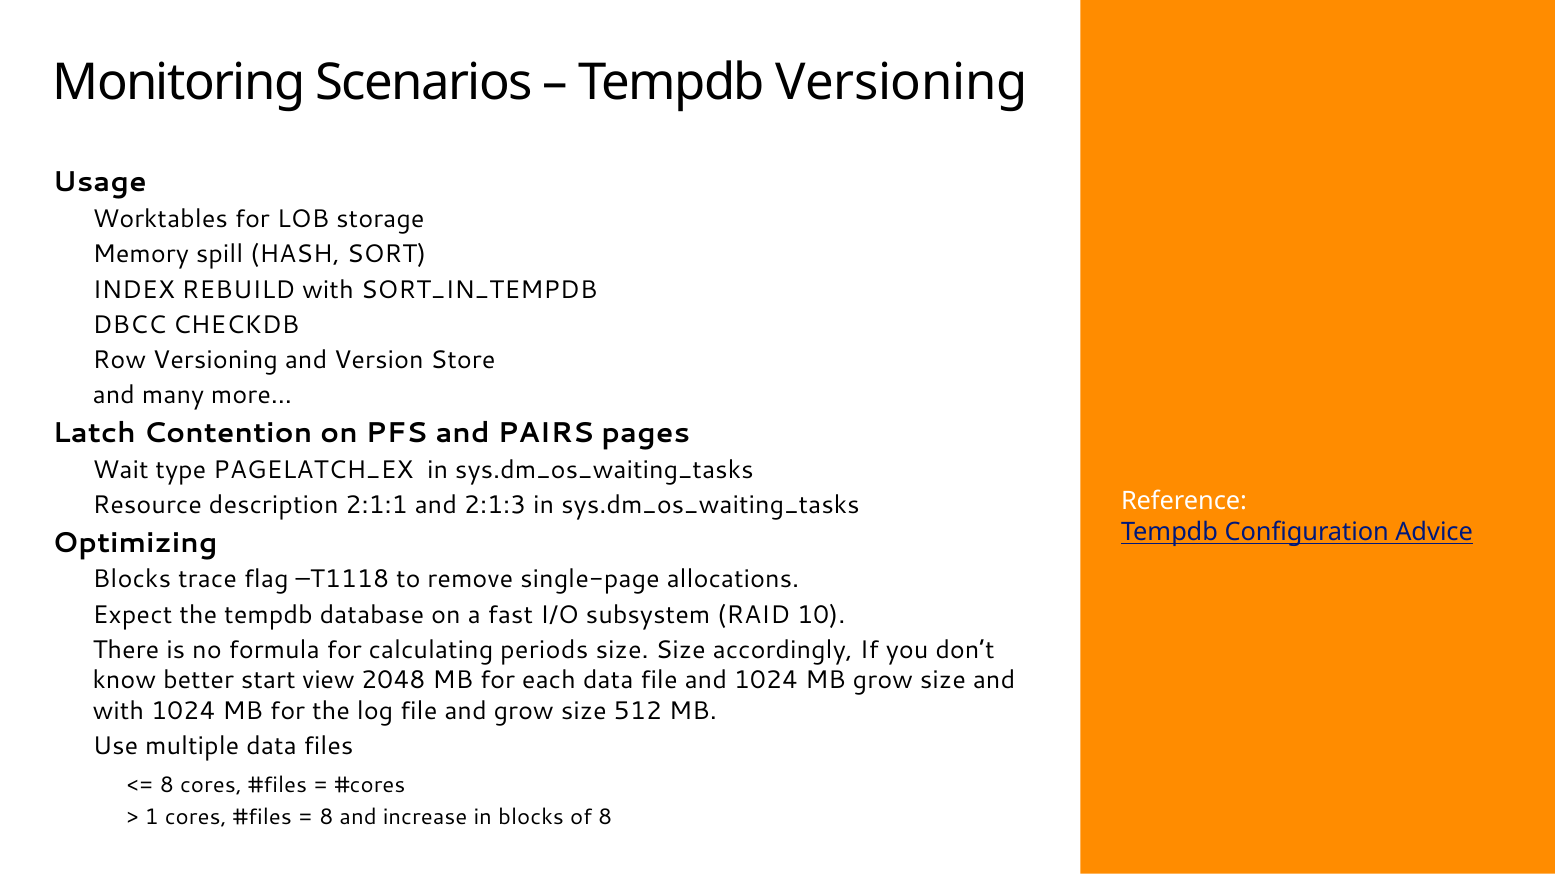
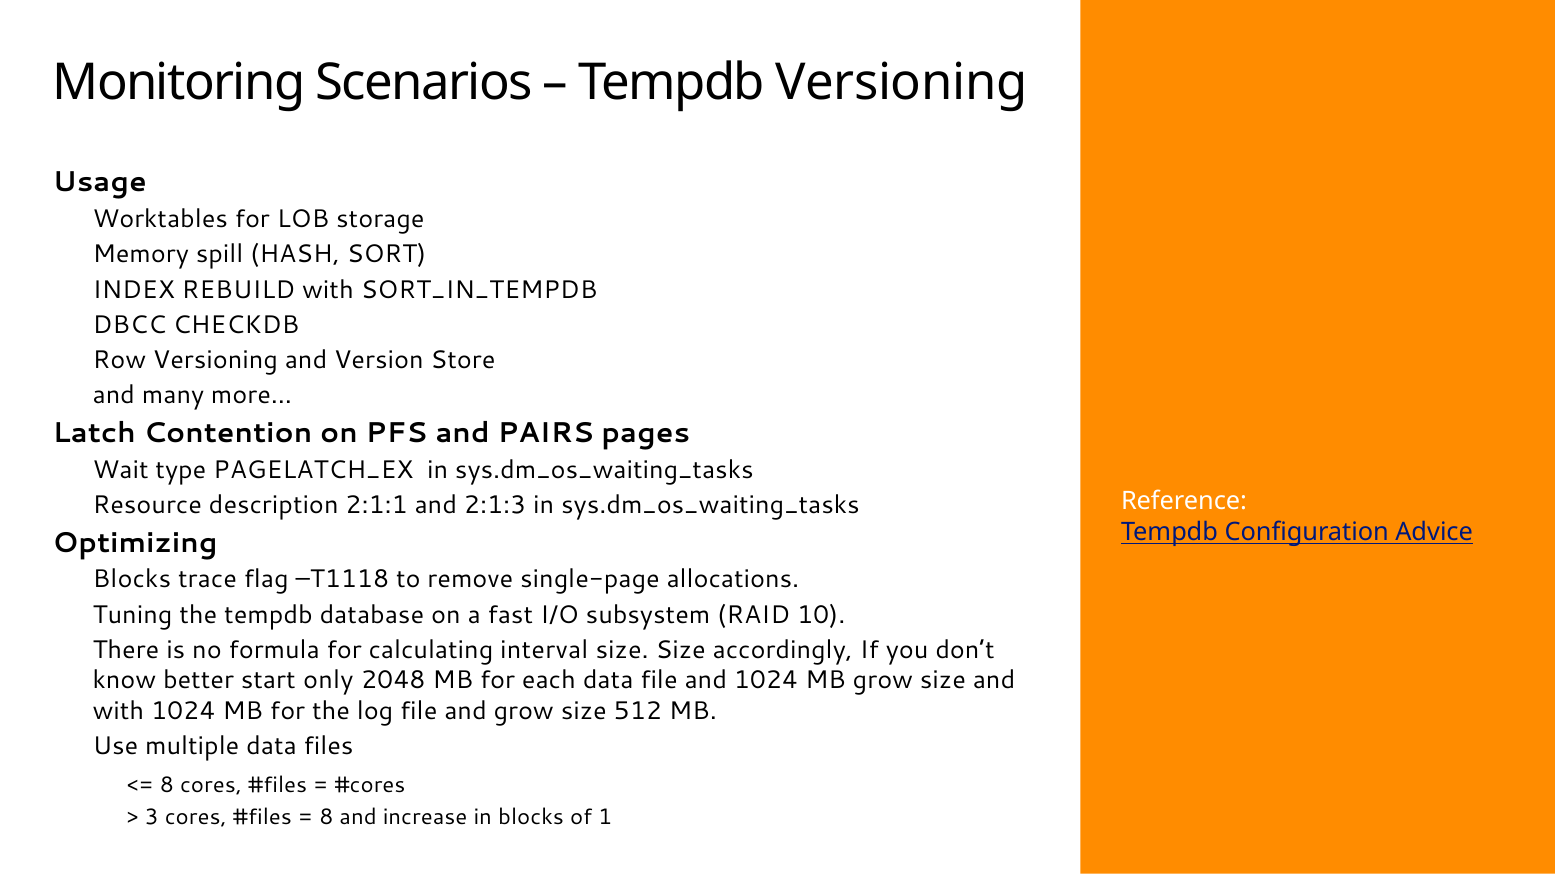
Expect: Expect -> Tuning (133, 615)
periods: periods -> interval (544, 650)
view: view -> only (328, 680)
1: 1 -> 3 (152, 816)
of 8: 8 -> 1 (605, 816)
